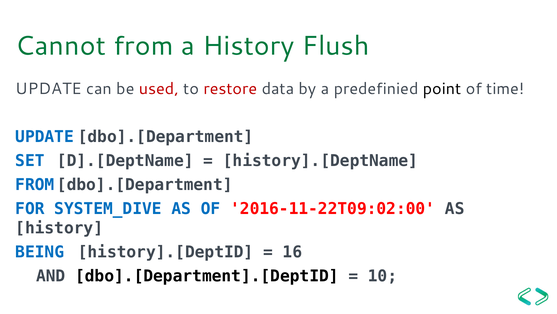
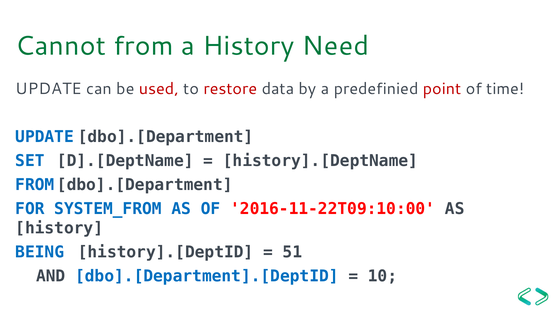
Flush: Flush -> Need (335, 46)
point colour: black -> red (442, 89)
SYSTEM_DIVE: SYSTEM_DIVE -> SYSTEM_FROM (108, 208)
2016-11-22T09:02:00: 2016-11-22T09:02:00 -> 2016-11-22T09:10:00 (333, 208)
16: 16 -> 51 (292, 252)
dbo].[Department].[DeptID colour: black -> blue (207, 276)
